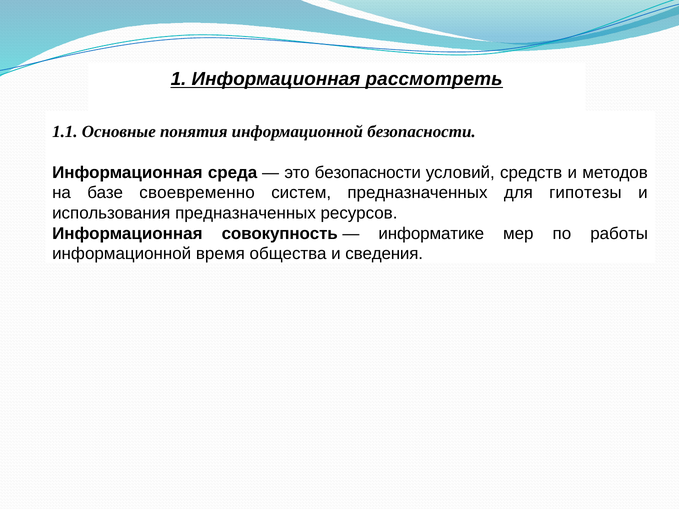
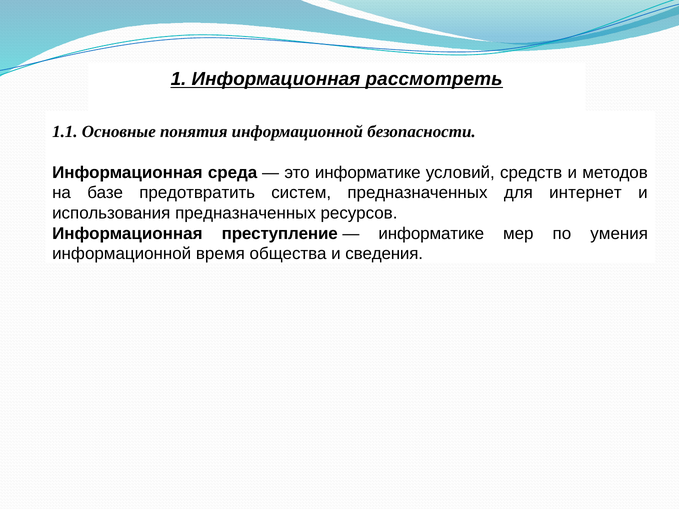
это безопасности: безопасности -> информатике (368, 172)
своевременно: своевременно -> предотвратить (197, 193)
гипотезы: гипотезы -> интернет (585, 193)
совокупность: совокупность -> преступление (280, 234)
работы: работы -> умения (619, 234)
